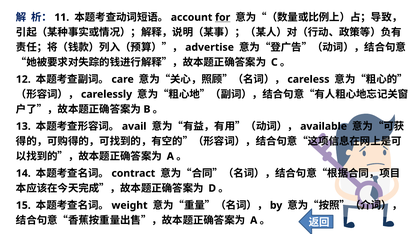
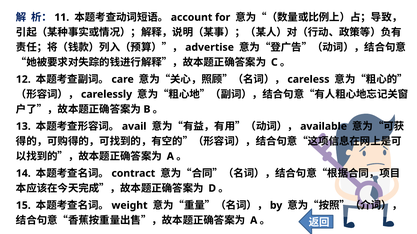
for underline: present -> none (223, 17)
